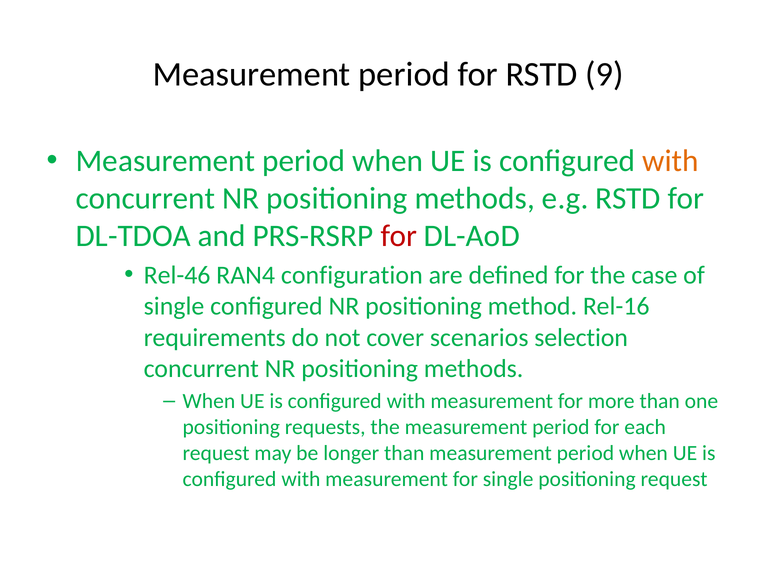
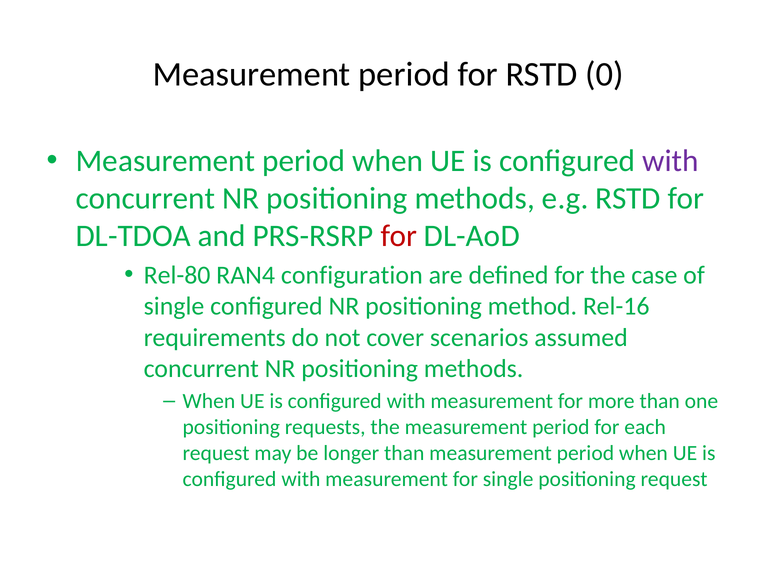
9: 9 -> 0 (605, 74)
with colour: orange -> purple (670, 161)
Rel-46: Rel-46 -> Rel-80 (177, 275)
selection: selection -> assumed (581, 337)
